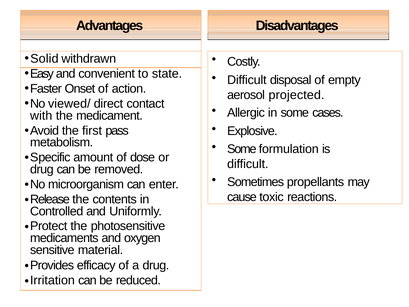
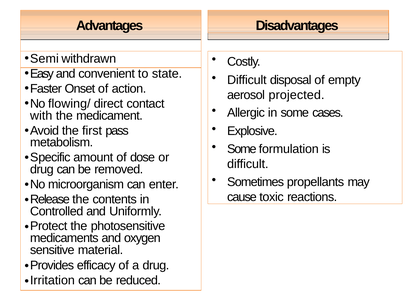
Solid: Solid -> Semi (44, 59)
viewed/: viewed/ -> flowing/ (69, 104)
